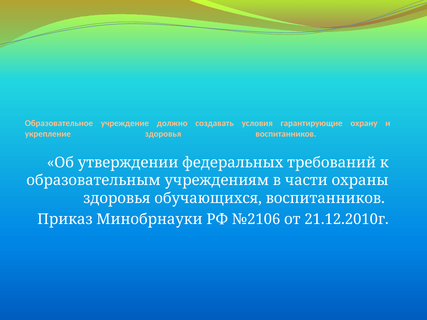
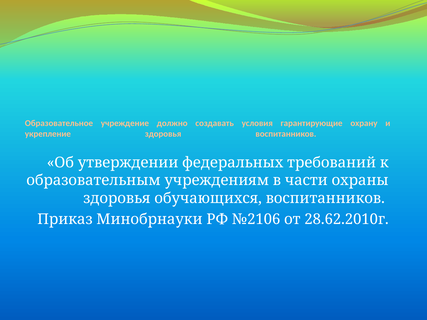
21.12.2010г: 21.12.2010г -> 28.62.2010г (347, 219)
